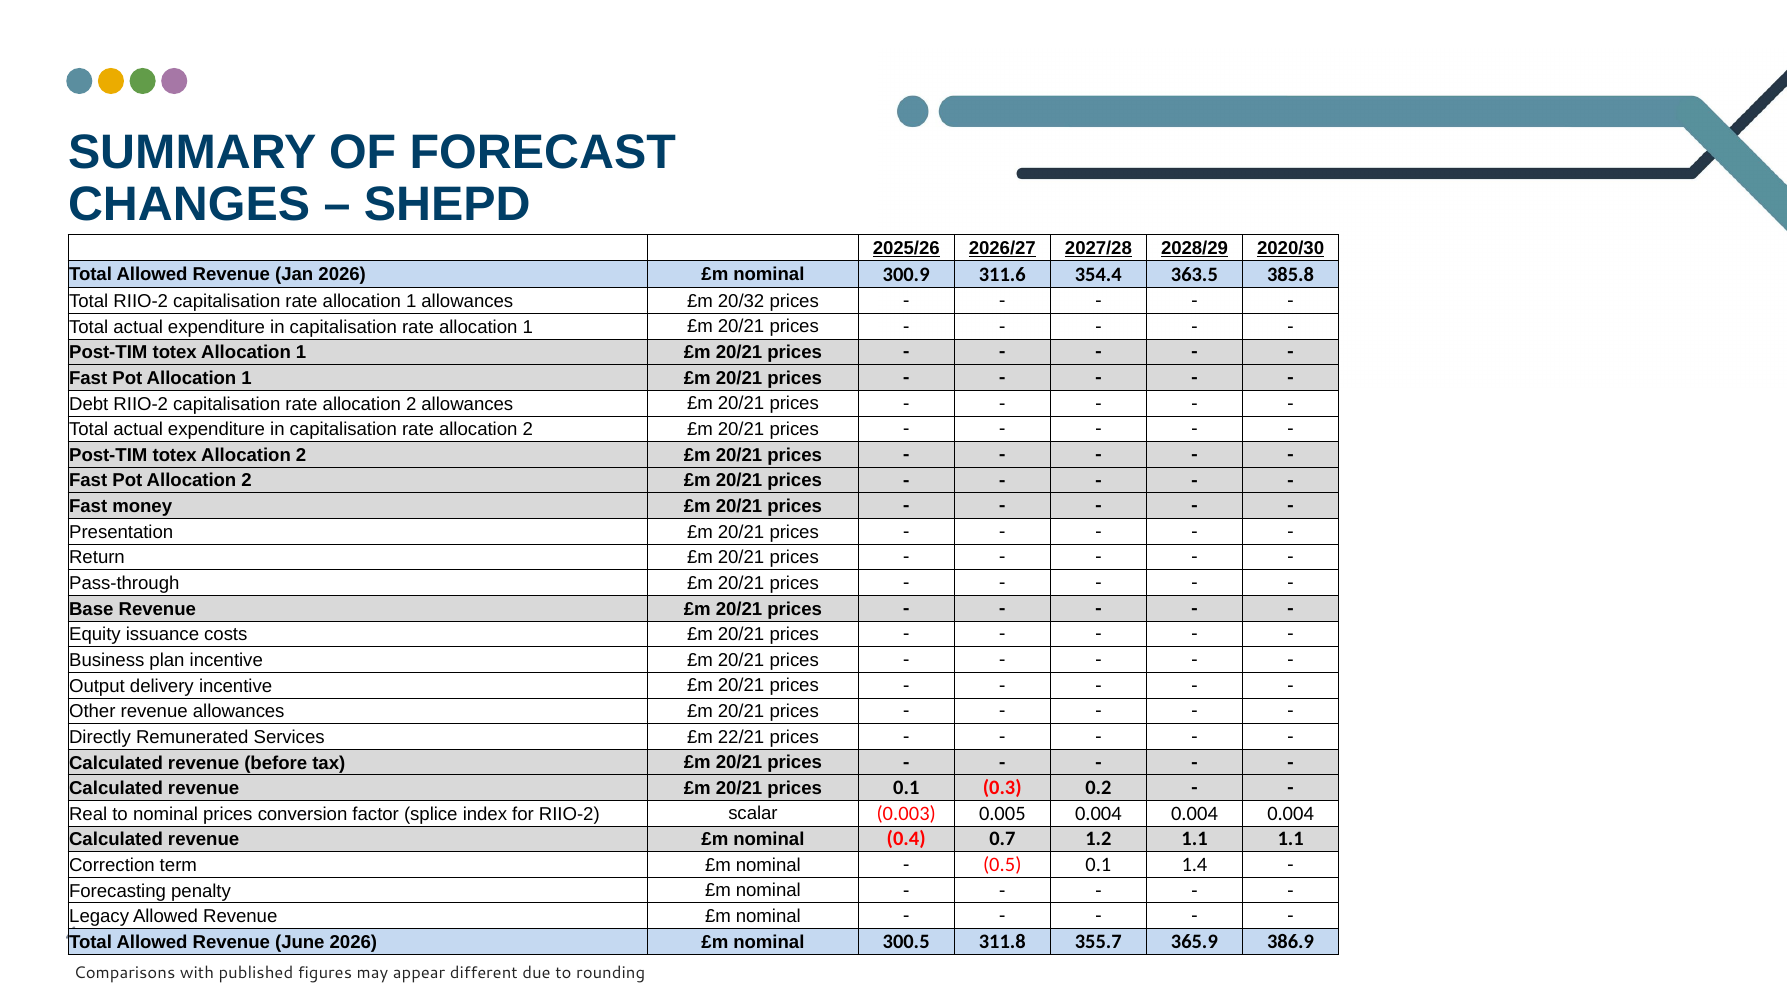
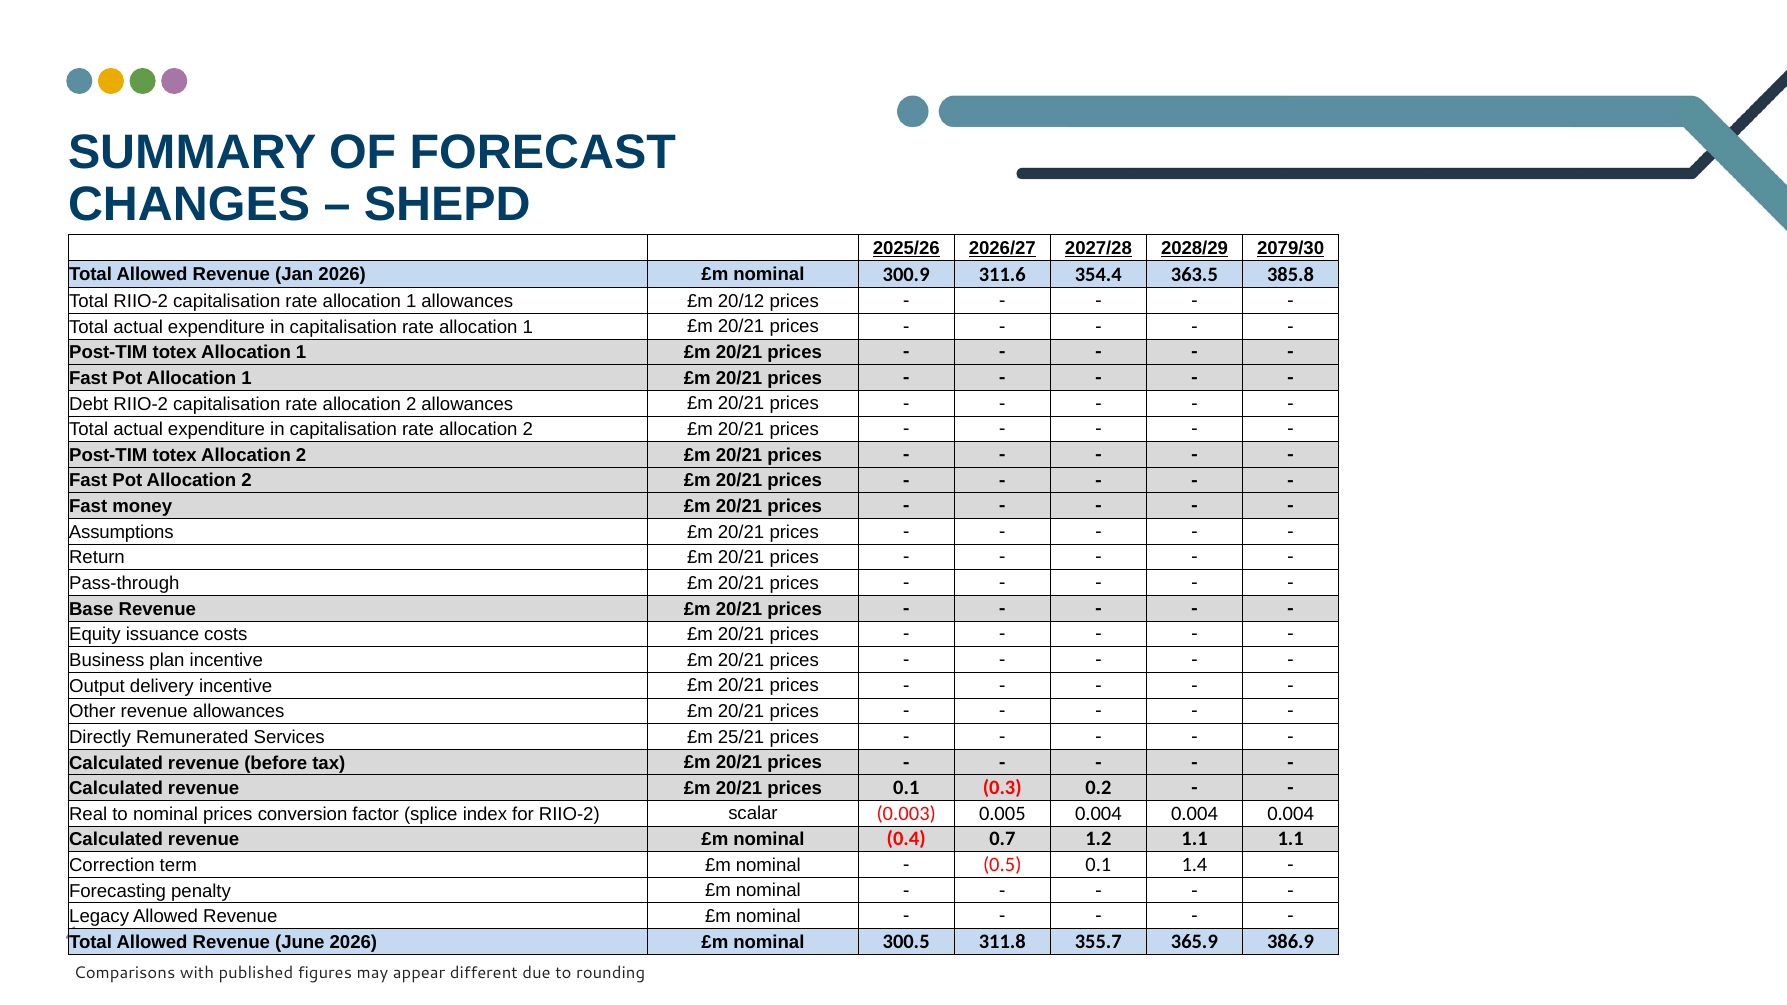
2020/30: 2020/30 -> 2079/30 (1291, 248)
20/32: 20/32 -> 20/12 (741, 301)
Presentation: Presentation -> Assumptions (121, 532)
22/21: 22/21 -> 25/21 (741, 737)
